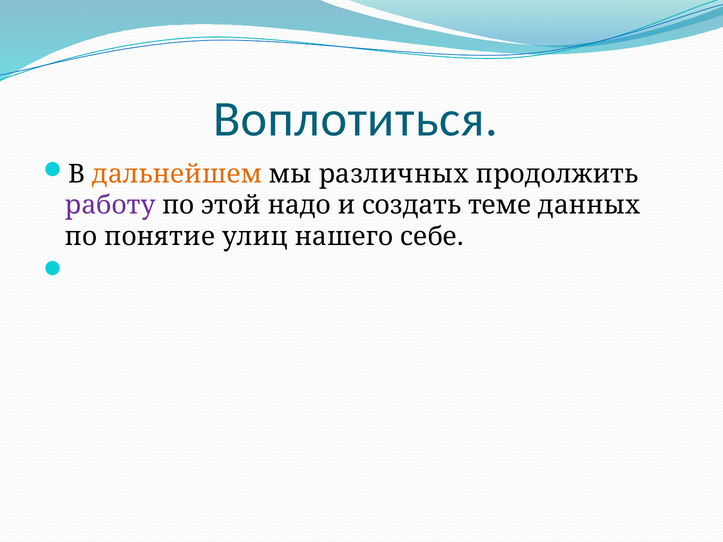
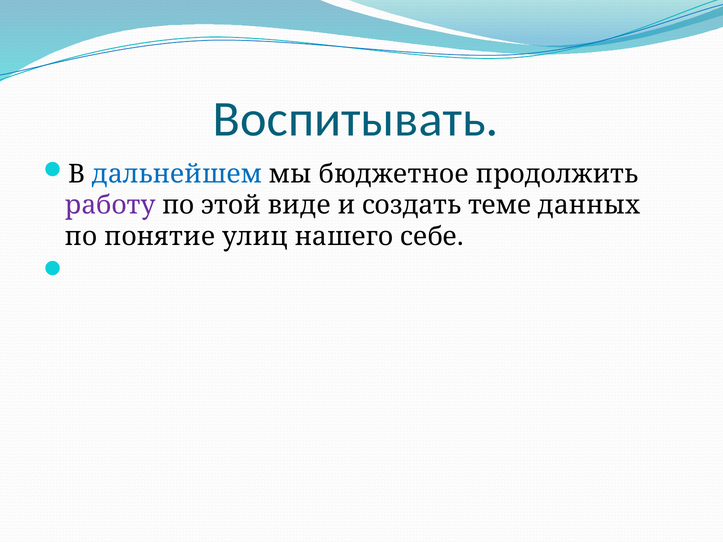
Воплотиться: Воплотиться -> Воспитывать (356, 119)
дальнейшем colour: orange -> blue (177, 174)
различных: различных -> бюджетное (394, 174)
надо: надо -> виде (299, 205)
